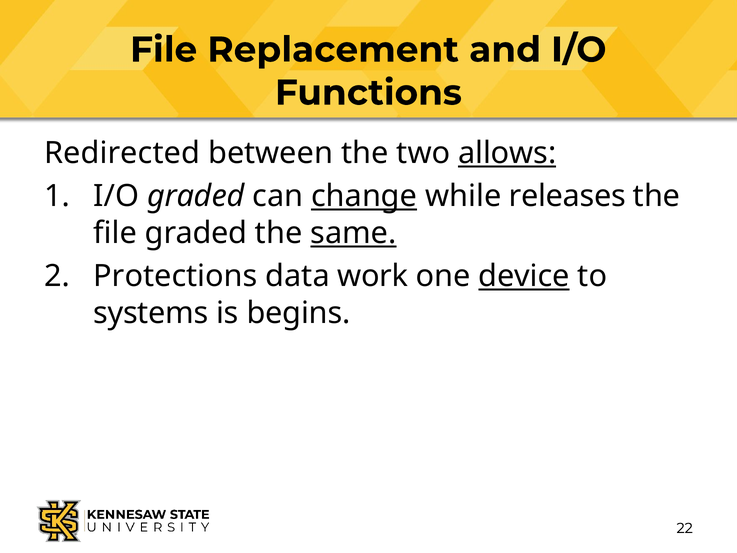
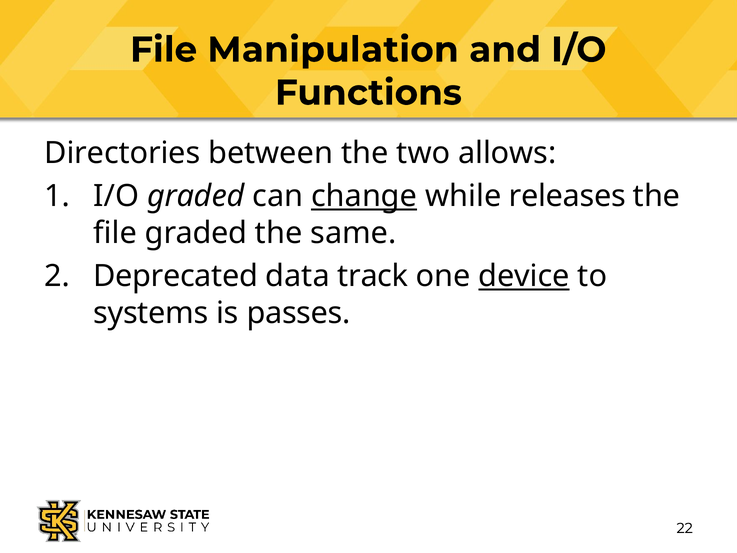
Replacement: Replacement -> Manipulation (333, 50)
Redirected: Redirected -> Directories (122, 153)
allows underline: present -> none (507, 153)
same underline: present -> none (353, 233)
Protections: Protections -> Deprecated (176, 276)
work: work -> track (373, 276)
begins: begins -> passes (299, 313)
